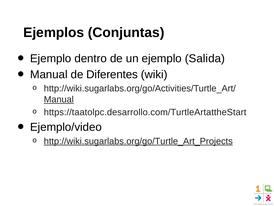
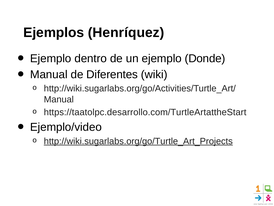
Conjuntas: Conjuntas -> Henríquez (126, 32)
Salida: Salida -> Donde (205, 58)
Manual underline: present -> none (59, 99)
